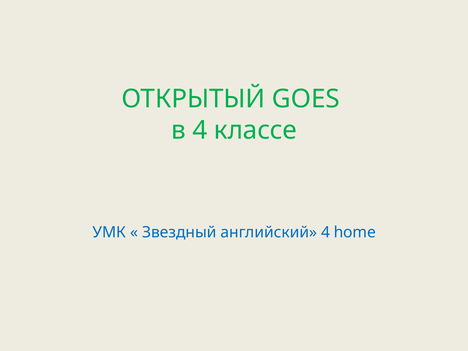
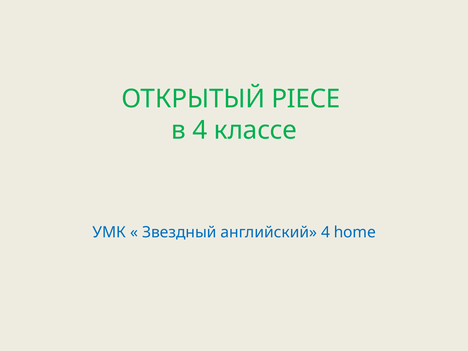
GOES: GOES -> PIECE (306, 99)
